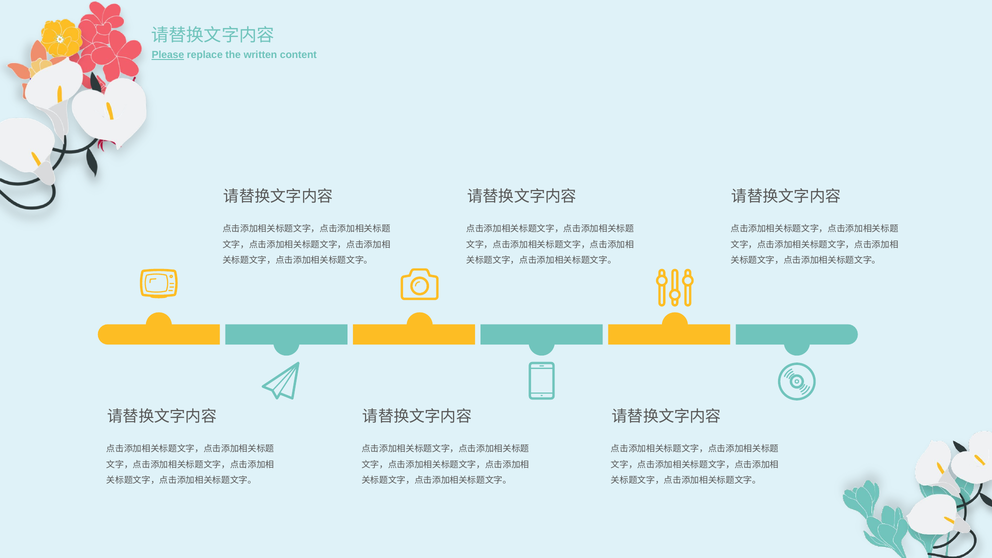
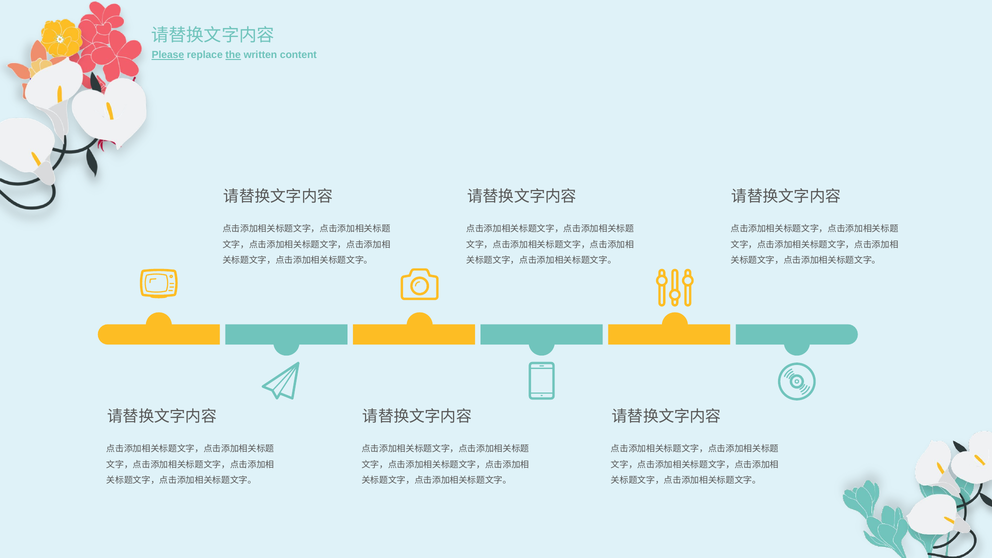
the underline: none -> present (233, 55)
